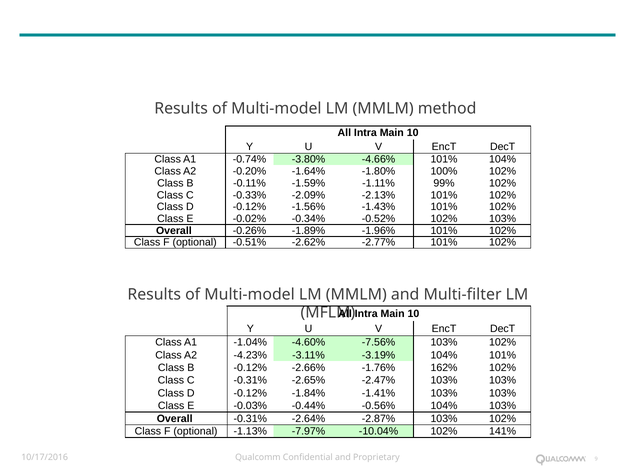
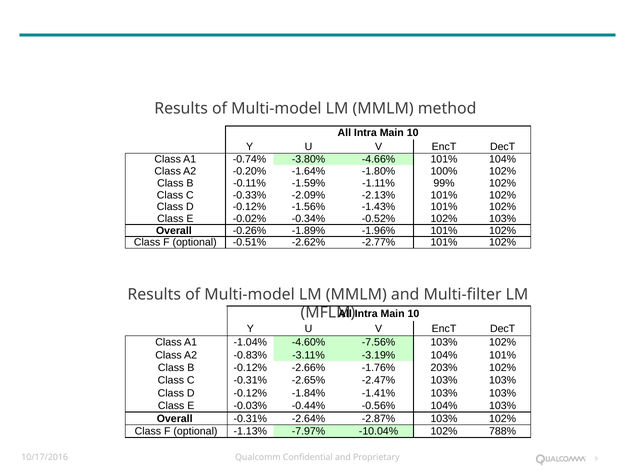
-4.23%: -4.23% -> -0.83% (250, 355)
162%: 162% -> 203% (444, 368)
141%: 141% -> 788% (503, 432)
